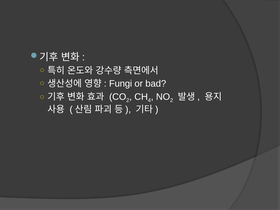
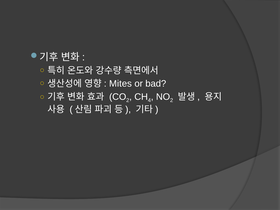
Fungi: Fungi -> Mites (120, 84)
